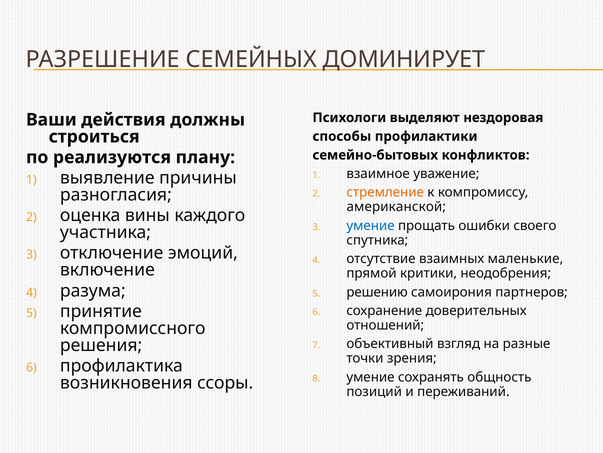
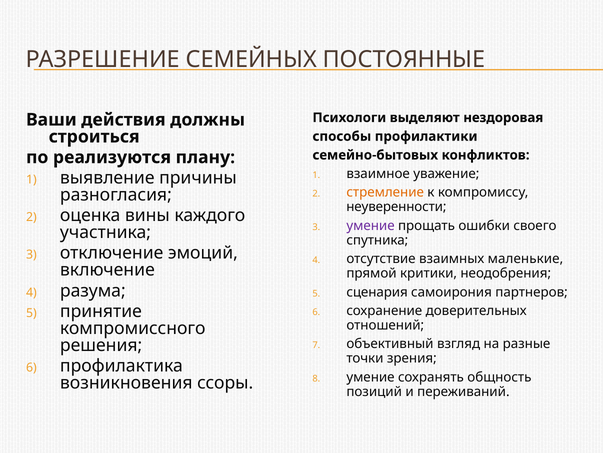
ДОМИНИРУЕТ: ДОМИНИРУЕТ -> ПОСТОЯННЫЕ (404, 59)
американской: американской -> неуверенности (396, 207)
умение colour: blue -> purple (371, 225)
решению: решению -> сценария (377, 292)
